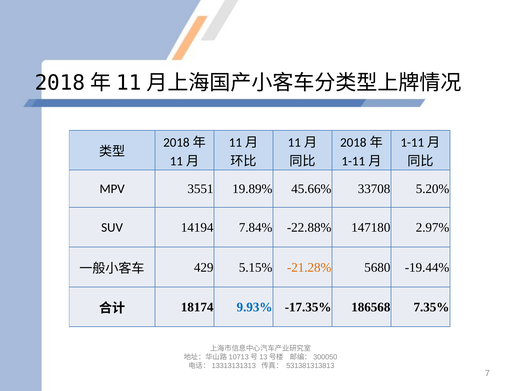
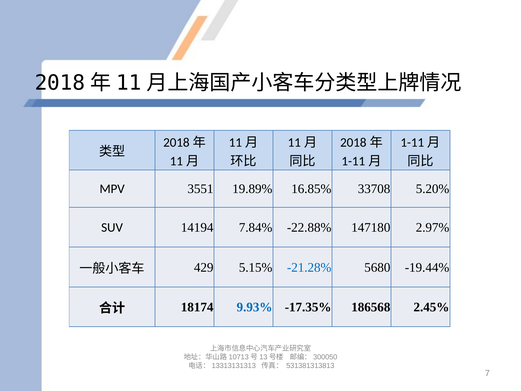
45.66%: 45.66% -> 16.85% (311, 189)
-21.28% colour: orange -> blue (309, 267)
7.35%: 7.35% -> 2.45% (431, 307)
